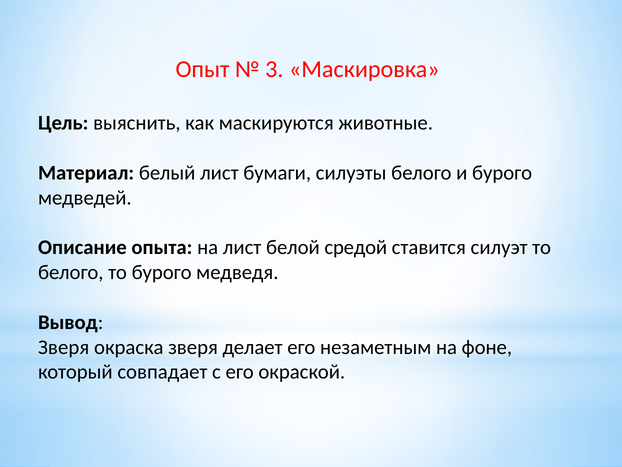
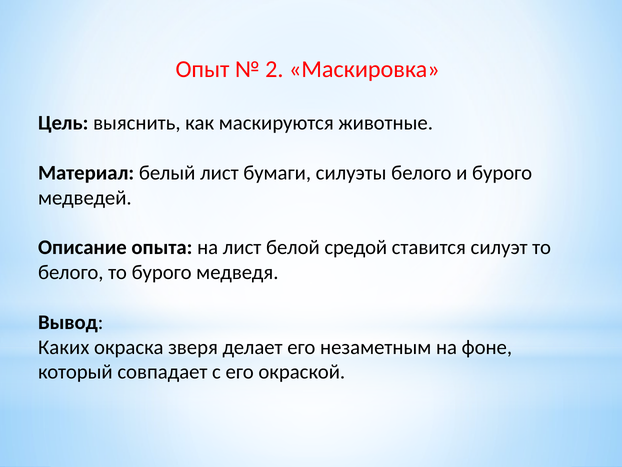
3: 3 -> 2 (274, 69)
Зверя: Зверя -> Каких (64, 347)
